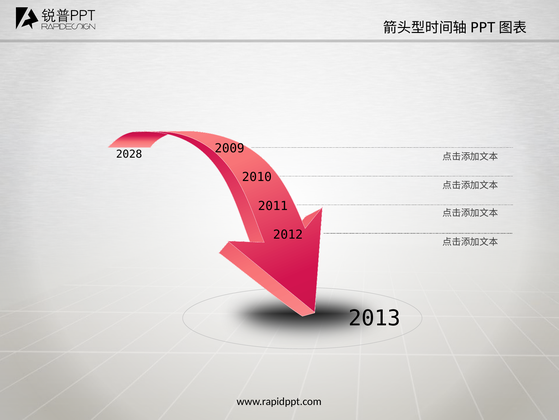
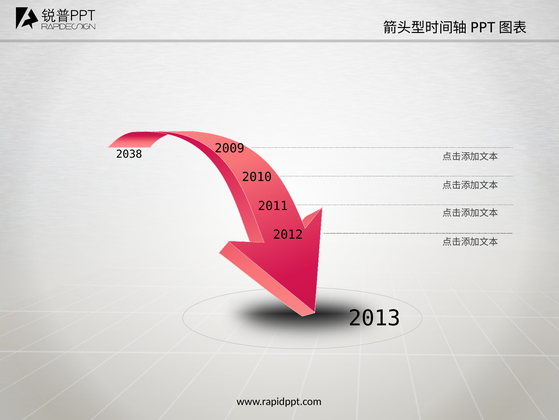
2028: 2028 -> 2038 (129, 154)
